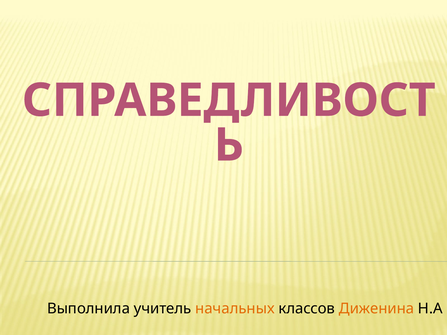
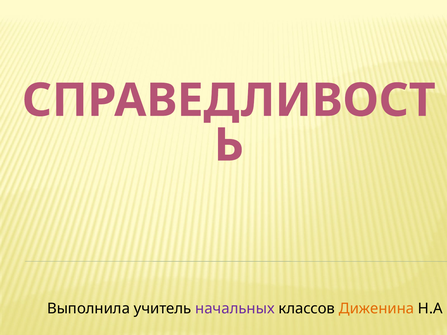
начальных colour: orange -> purple (235, 309)
